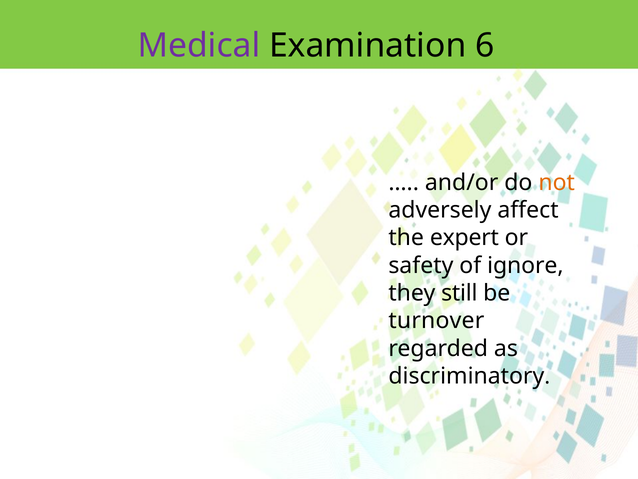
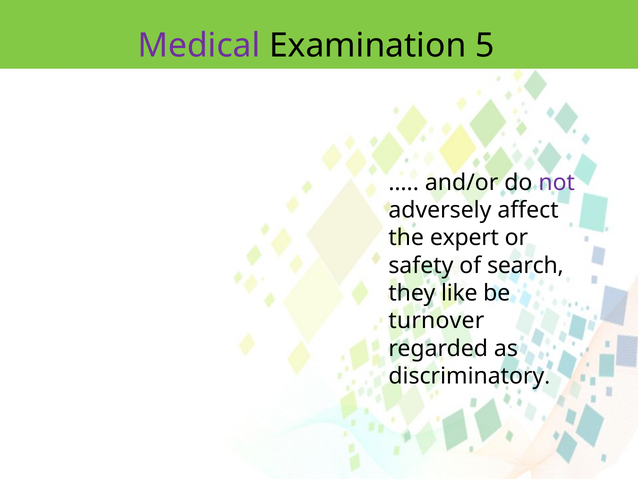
6: 6 -> 5 (485, 46)
not colour: orange -> purple (557, 182)
ignore: ignore -> search (525, 265)
still: still -> like (459, 293)
